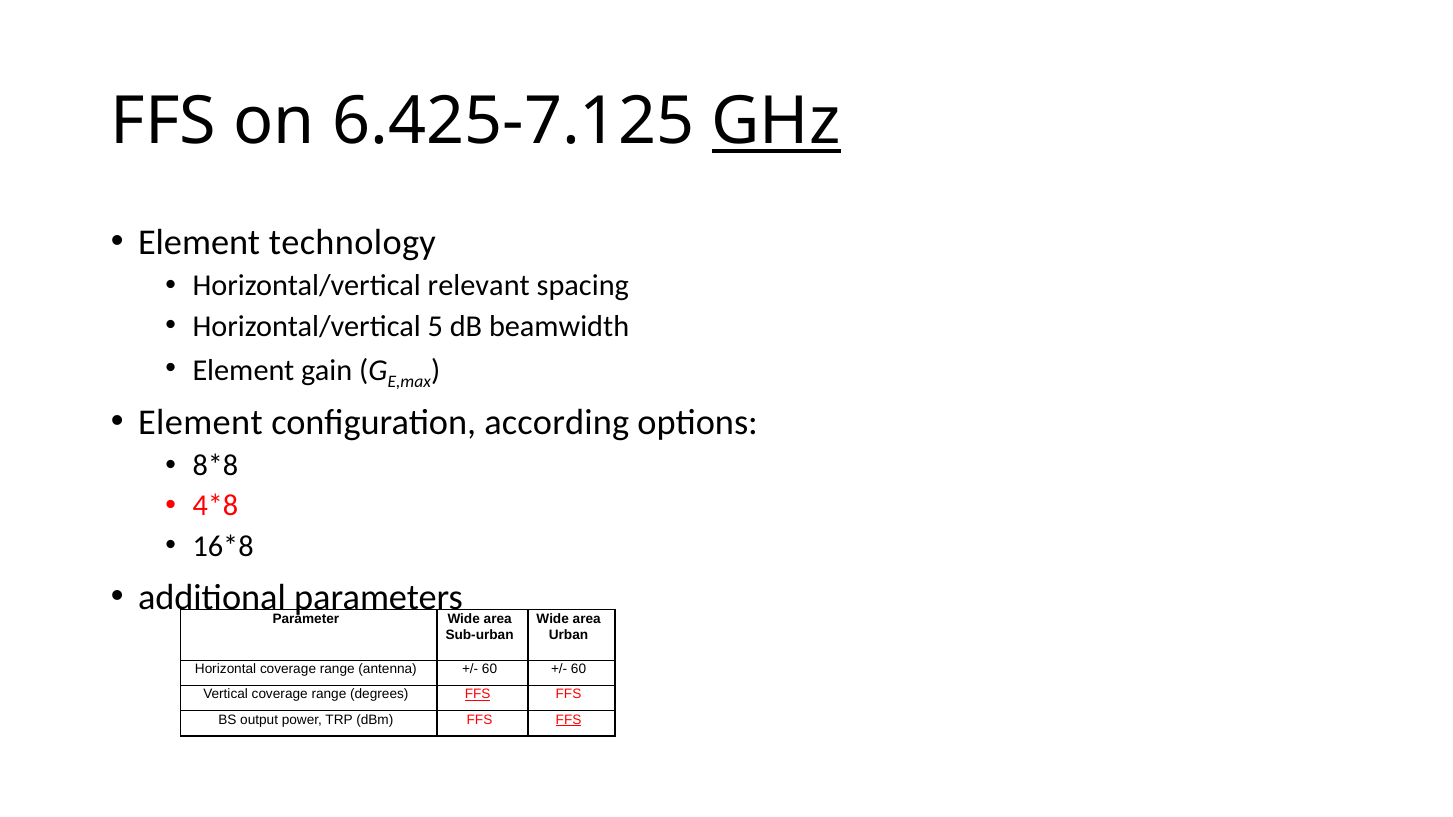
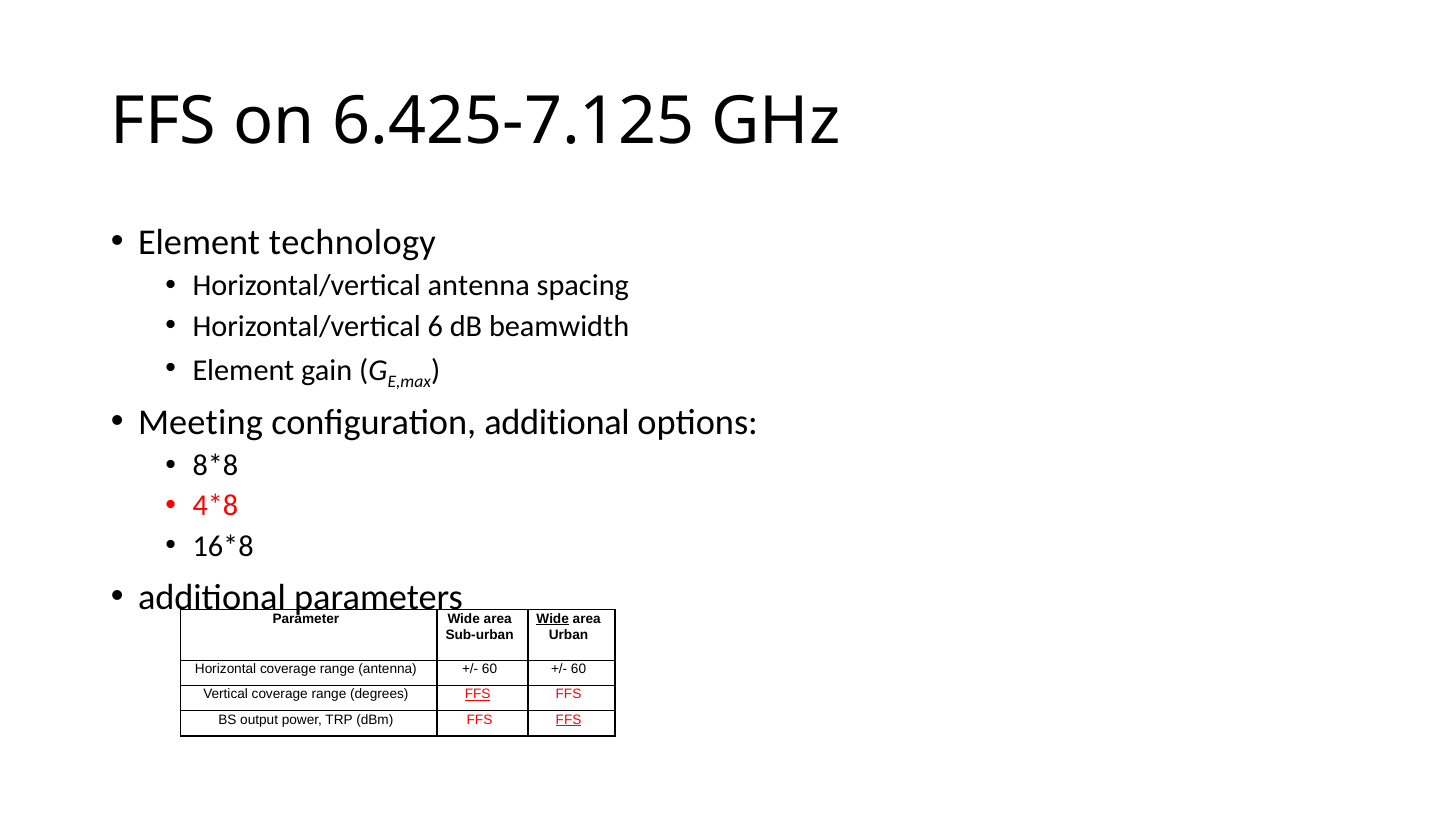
GHz underline: present -> none (776, 122)
Horizontal/vertical relevant: relevant -> antenna (479, 286)
5: 5 -> 6 (435, 326)
Element: Element -> Meeting (200, 422)
configuration according: according -> additional (557, 422)
Wide underline: none -> present (553, 619)
